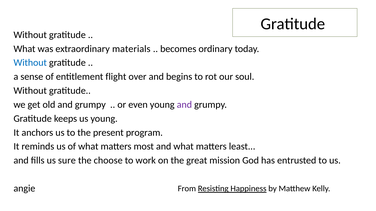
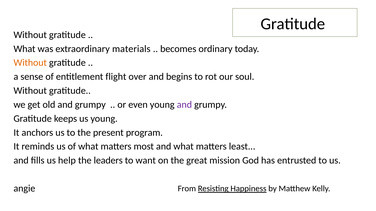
Without colour: blue -> orange (30, 63)
sure: sure -> help (67, 161)
choose: choose -> leaders (108, 161)
work: work -> want (146, 161)
